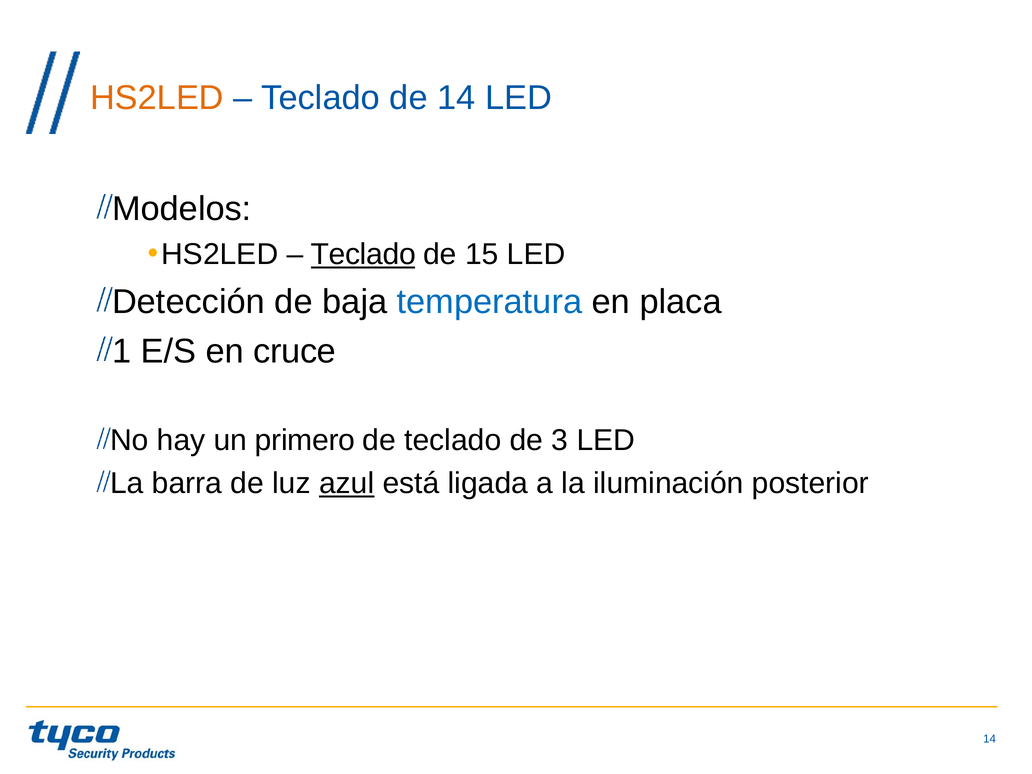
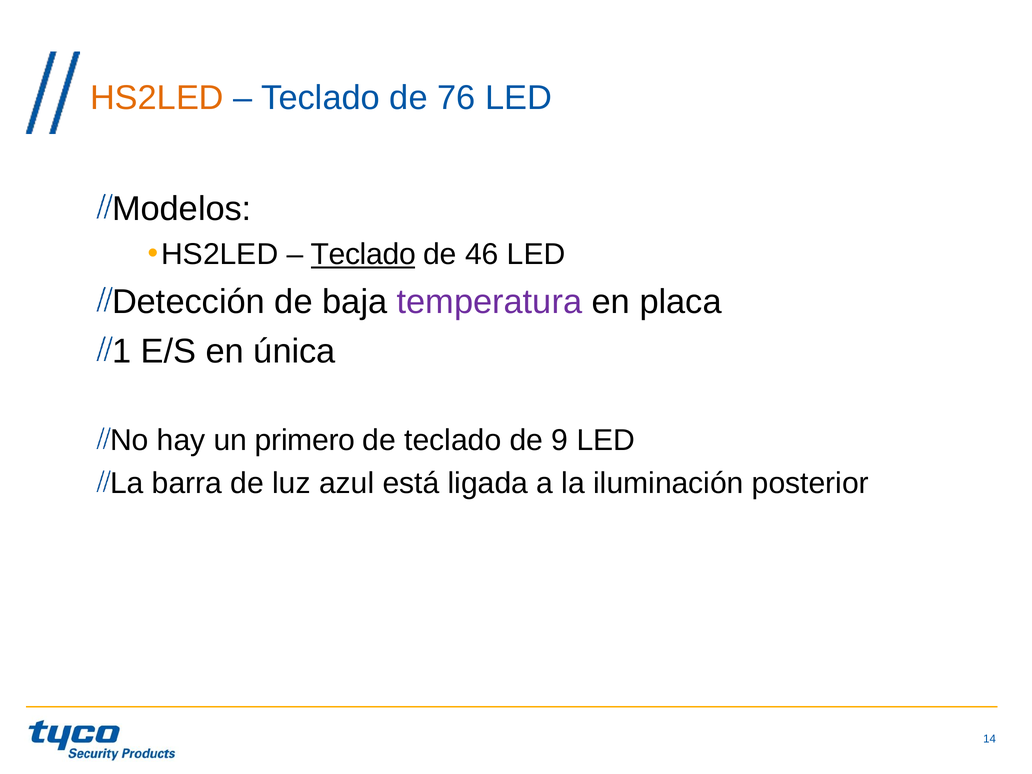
de 14: 14 -> 76 (456, 98)
15: 15 -> 46 (482, 254)
temperatura colour: blue -> purple (489, 302)
cruce: cruce -> única (295, 351)
3: 3 -> 9 (560, 440)
azul underline: present -> none (347, 484)
